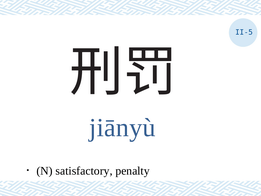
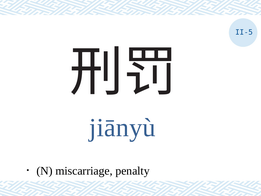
satisfactory: satisfactory -> miscarriage (84, 171)
